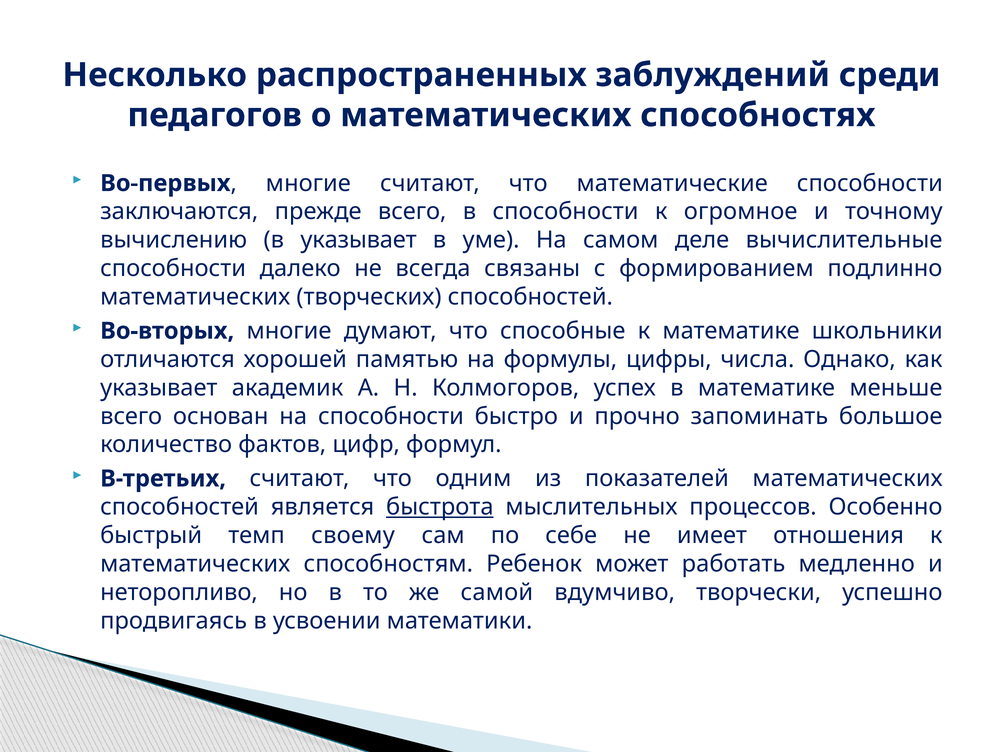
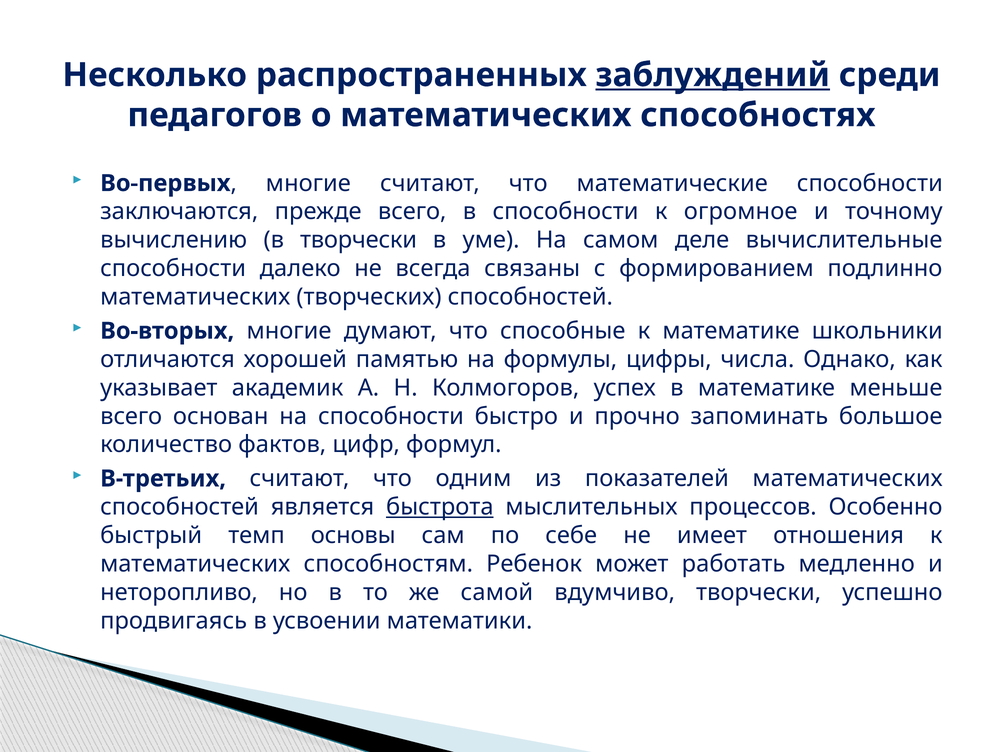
заблуждений underline: none -> present (713, 75)
в указывает: указывает -> творчески (359, 240)
своему: своему -> основы (353, 536)
